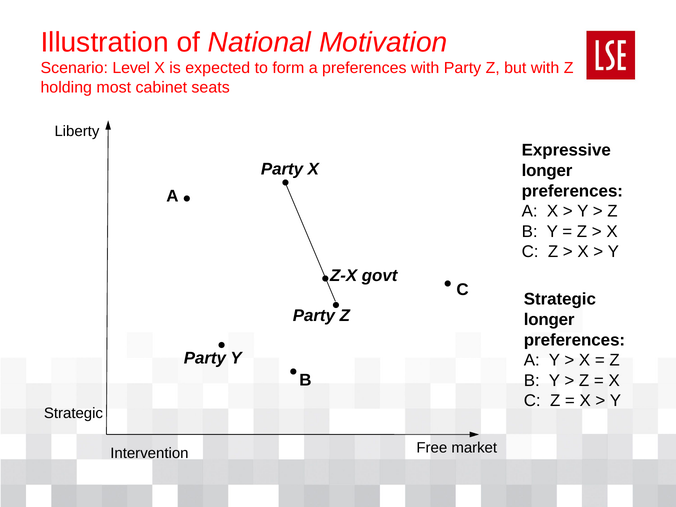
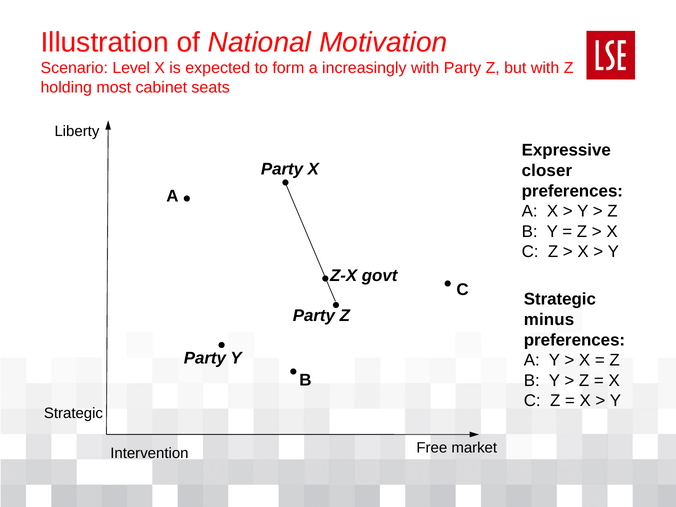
a preferences: preferences -> increasingly (364, 68)
longer: longer -> closer (547, 171)
longer: longer -> minus (549, 320)
